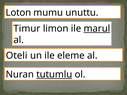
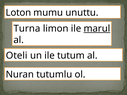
Timur: Timur -> Turna (27, 29)
eleme: eleme -> tutum (71, 56)
tutumlu underline: present -> none (54, 75)
